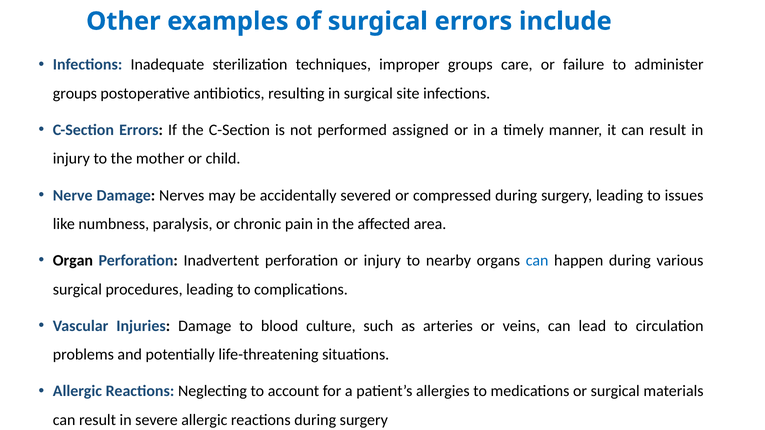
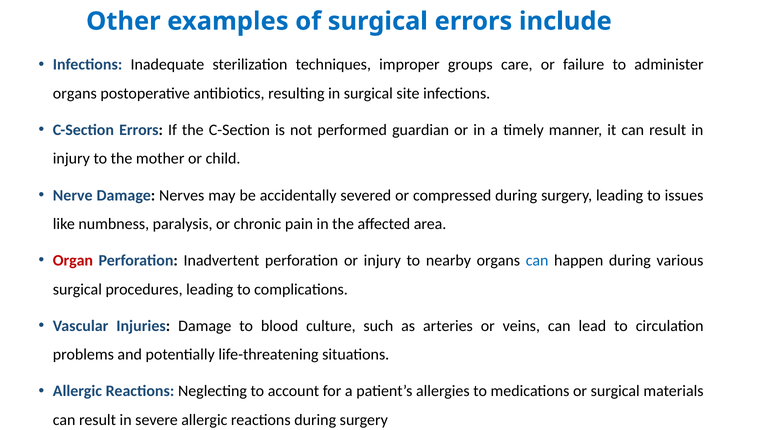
groups: groups -> organs (75, 93)
assigned: assigned -> guardian (421, 130)
Organ colour: black -> red (73, 261)
